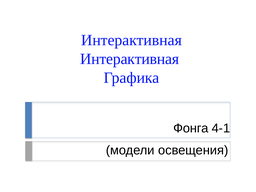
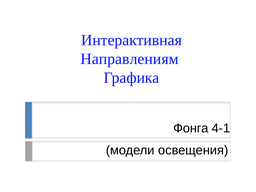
Интерактивная: Интерактивная -> Направлениям (129, 59)
